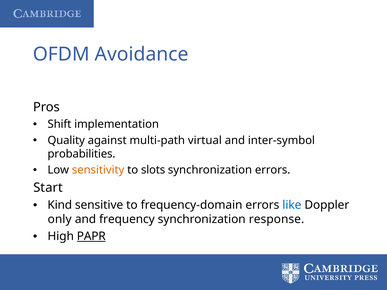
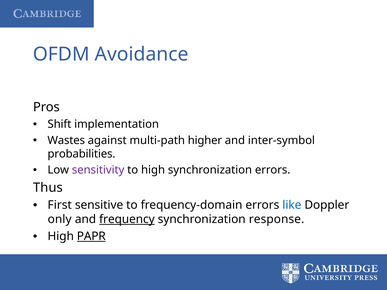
Quality: Quality -> Wastes (66, 140)
virtual: virtual -> higher (205, 140)
sensitivity colour: orange -> purple (98, 170)
to slots: slots -> high (153, 170)
Start: Start -> Thus (48, 188)
Kind: Kind -> First (60, 205)
frequency underline: none -> present (127, 219)
